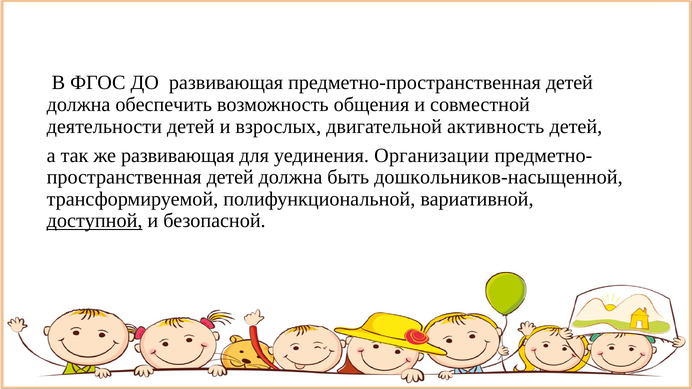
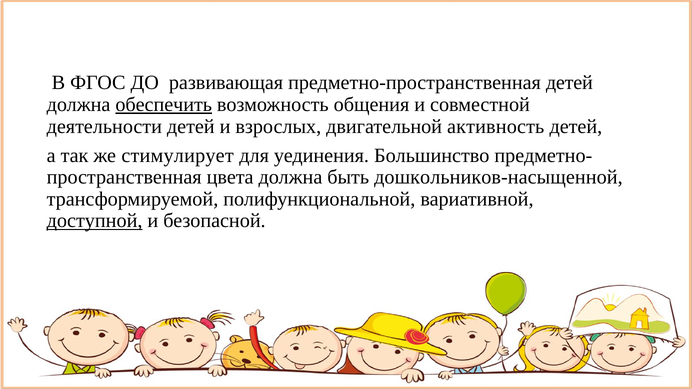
обеспечить underline: none -> present (164, 105)
же развивающая: развивающая -> стимулирует (178, 155)
Организации: Организации -> Большинство (432, 155)
детей: детей -> цвета (230, 177)
